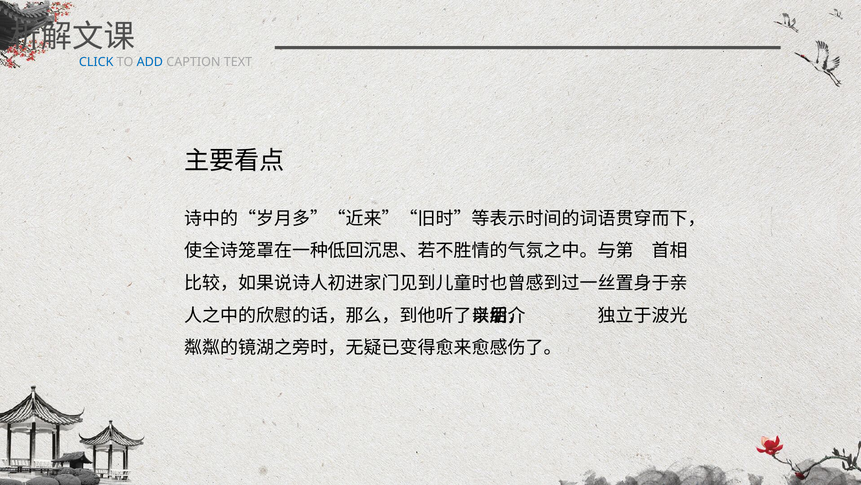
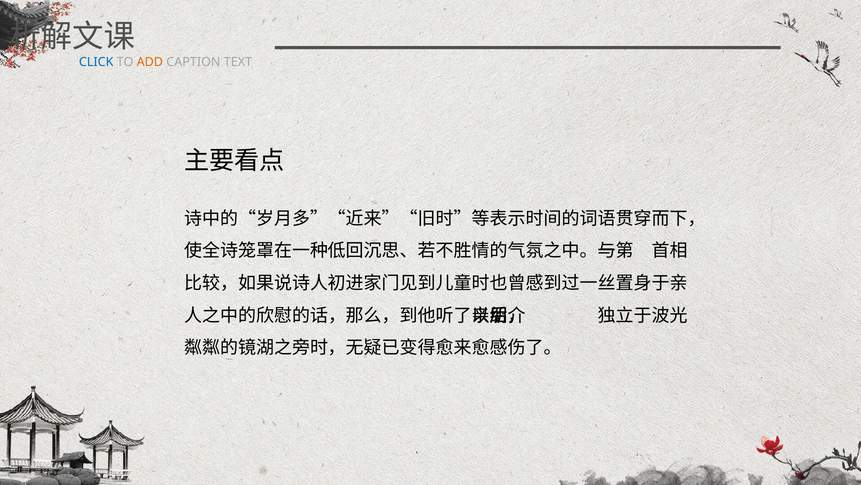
ADD colour: blue -> orange (150, 62)
